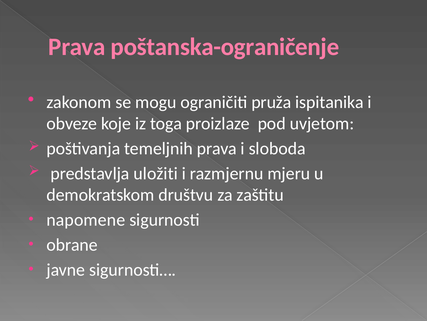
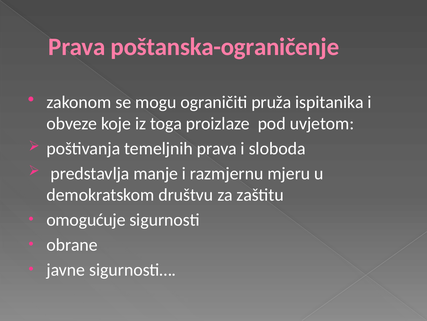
uložiti: uložiti -> manje (156, 173)
napomene: napomene -> omogućuje (86, 219)
